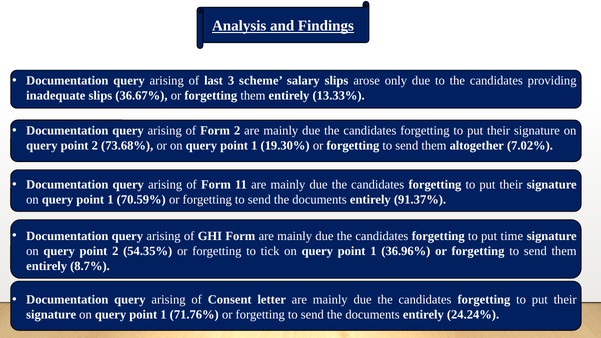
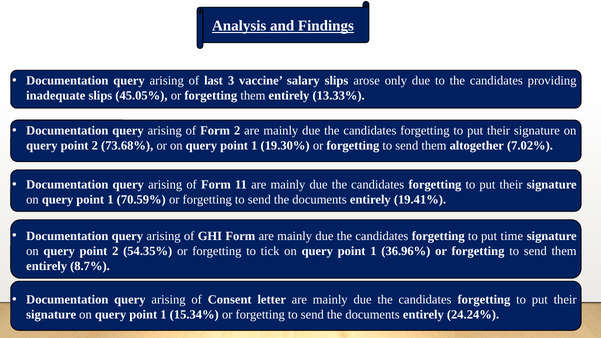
scheme: scheme -> vaccine (261, 81)
36.67%: 36.67% -> 45.05% (141, 96)
91.37%: 91.37% -> 19.41% (420, 200)
71.76%: 71.76% -> 15.34% (194, 315)
